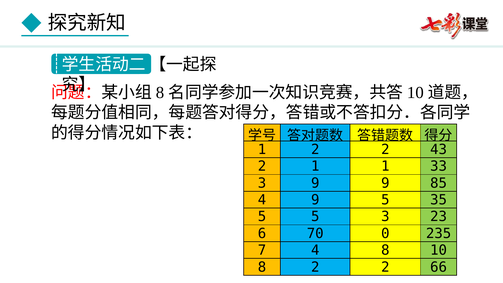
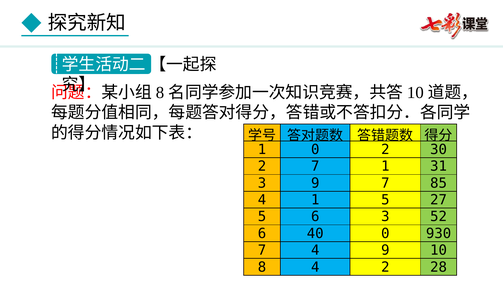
1 2: 2 -> 0 (315, 149)
43: 43 -> 30 (439, 149)
2 1: 1 -> 7 (315, 166)
33: 33 -> 31 (439, 166)
9 9: 9 -> 7 (385, 183)
4 9: 9 -> 1 (315, 200)
35: 35 -> 27 (439, 200)
5 5: 5 -> 6 (315, 217)
23: 23 -> 52 (439, 217)
70: 70 -> 40 (315, 233)
235: 235 -> 930 (439, 233)
4 8: 8 -> 9 (385, 250)
8 2: 2 -> 4 (315, 267)
66: 66 -> 28 (439, 267)
